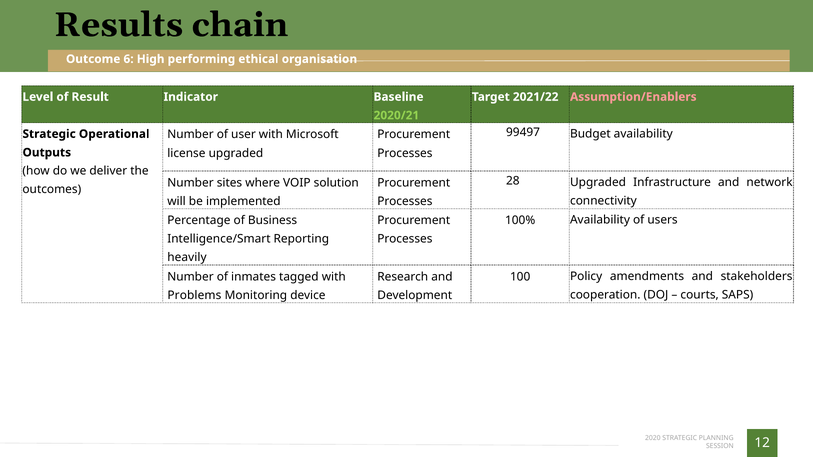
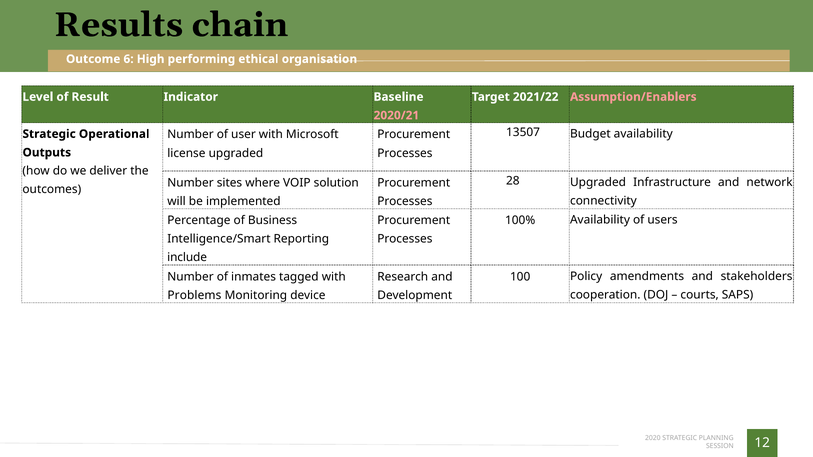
2020/21 colour: light green -> pink (396, 115)
99497: 99497 -> 13507 (523, 133)
heavily: heavily -> include (187, 258)
